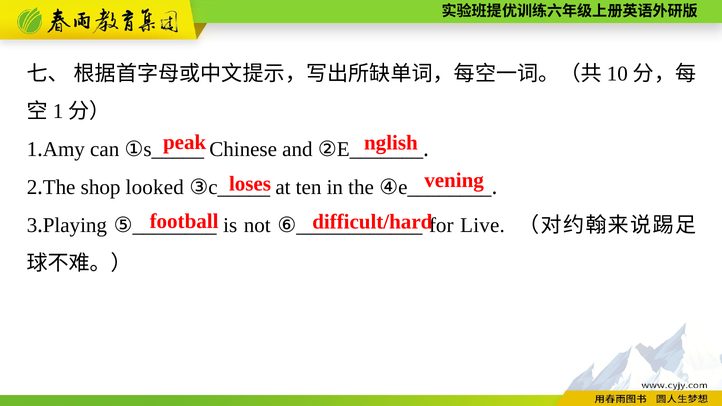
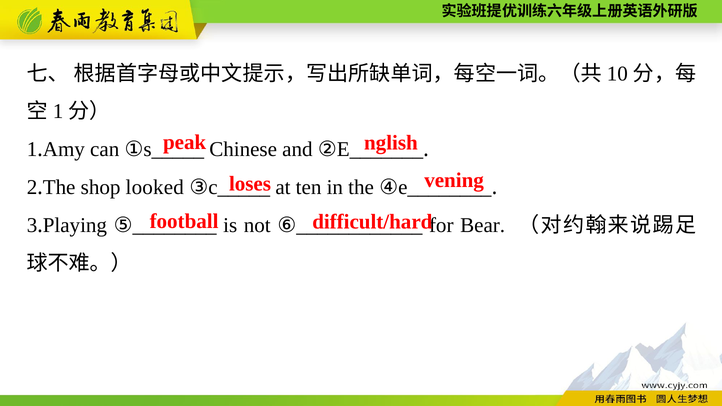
Live: Live -> Bear (483, 225)
